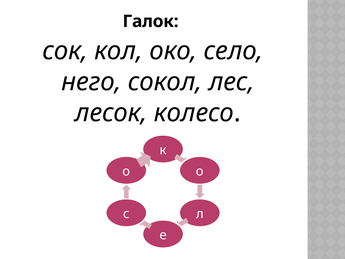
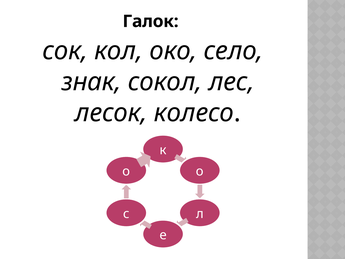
него: него -> знак (91, 82)
